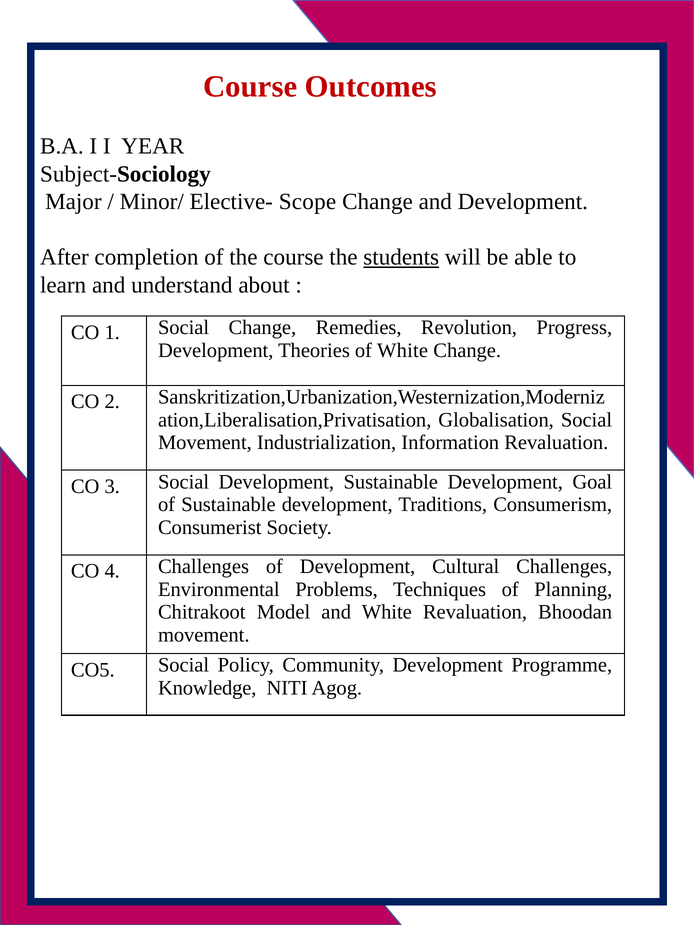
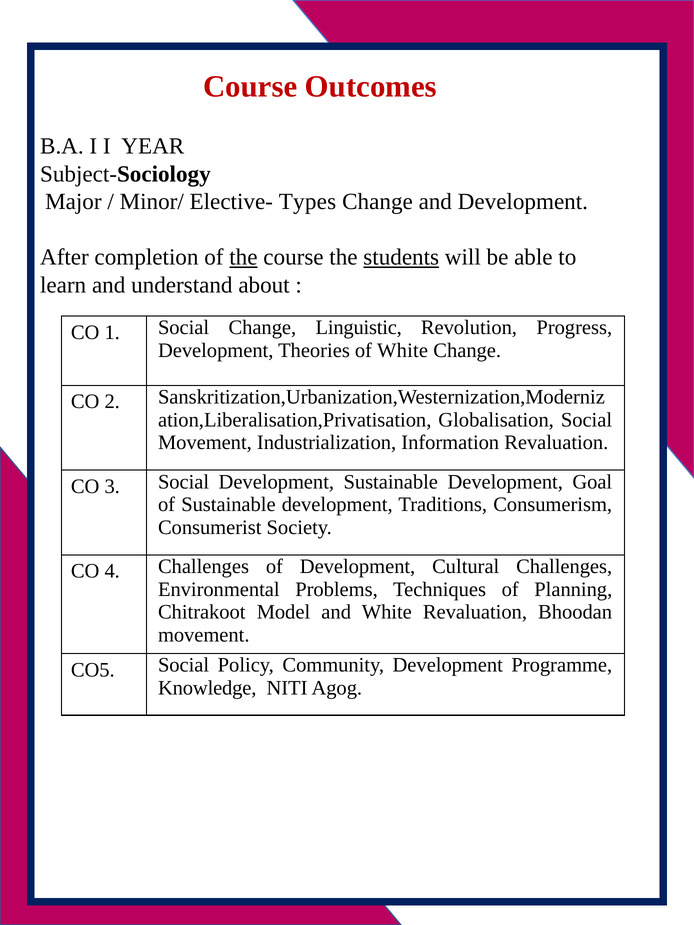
Scope: Scope -> Types (307, 202)
the underline: none -> present (243, 257)
Remedies: Remedies -> Linguistic (359, 328)
